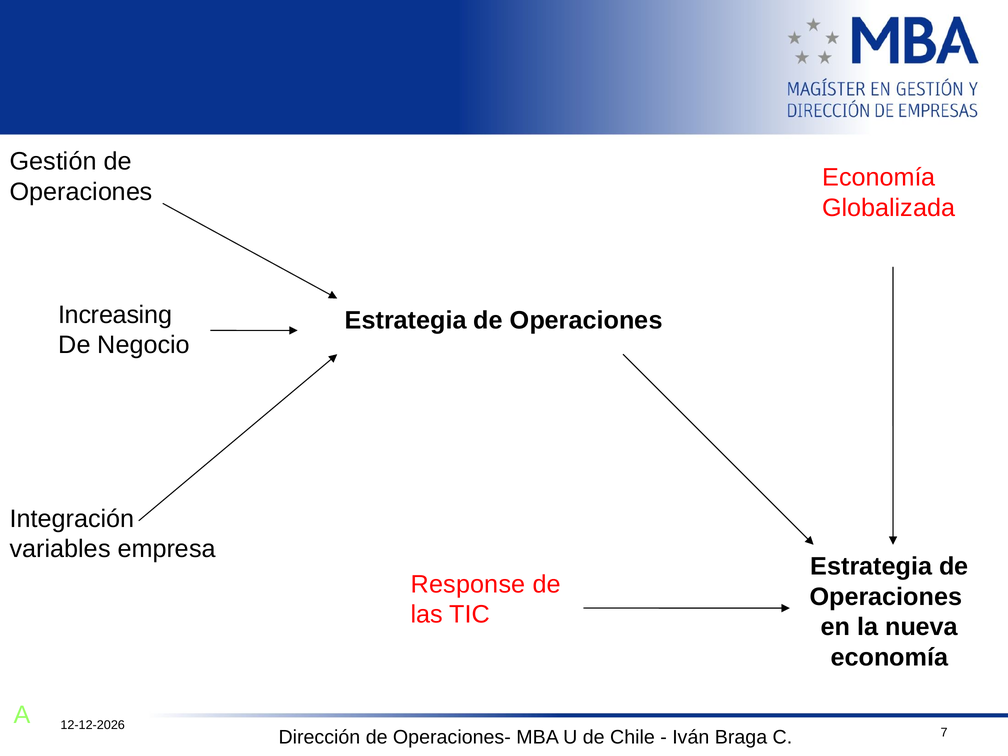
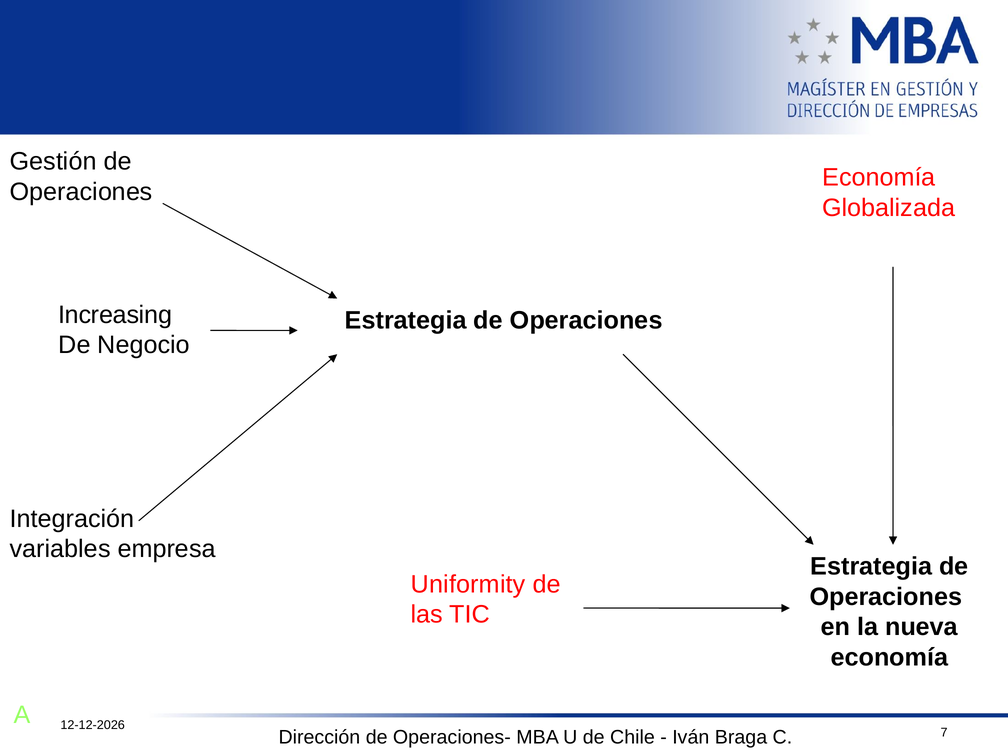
Response: Response -> Uniformity (468, 584)
